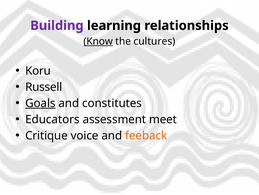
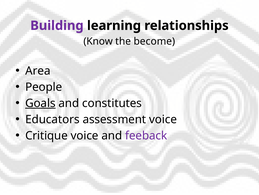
Know underline: present -> none (98, 41)
cultures: cultures -> become (154, 41)
Koru: Koru -> Area (38, 71)
Russell: Russell -> People (44, 87)
assessment meet: meet -> voice (163, 119)
feeback colour: orange -> purple (146, 135)
